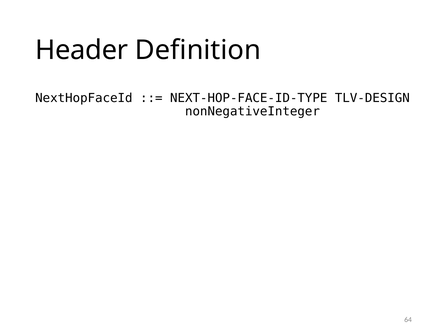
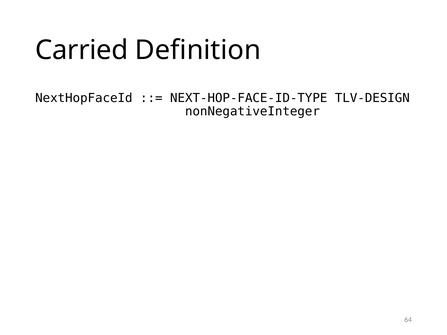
Header: Header -> Carried (82, 50)
